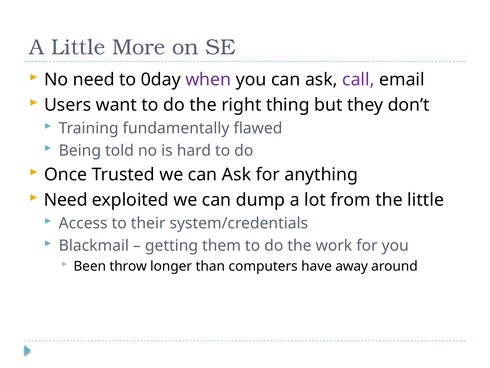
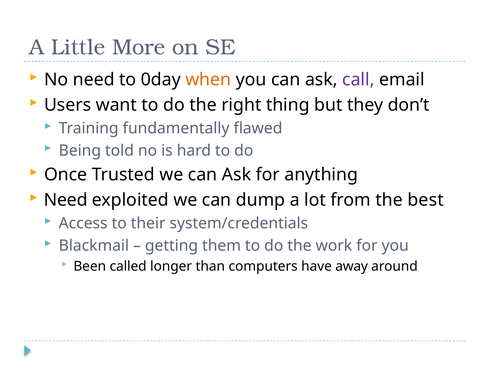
when colour: purple -> orange (208, 80)
the little: little -> best (426, 200)
throw: throw -> called (128, 266)
